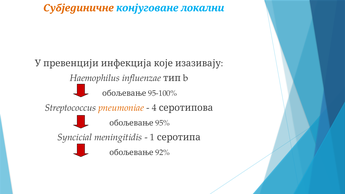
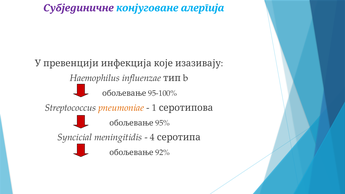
Субјединичне colour: orange -> purple (79, 8)
локални: локални -> алергија (203, 8)
4: 4 -> 1 (154, 108)
1: 1 -> 4 (152, 137)
